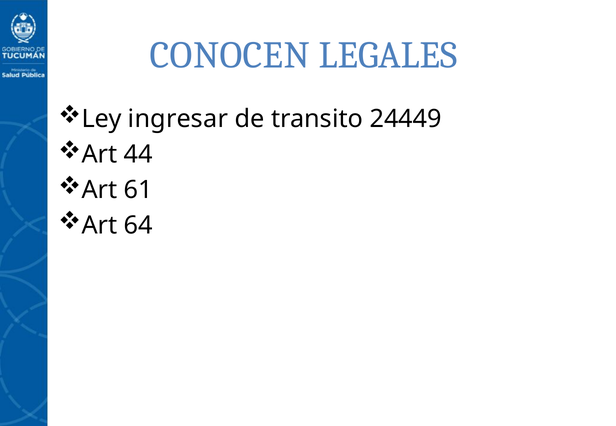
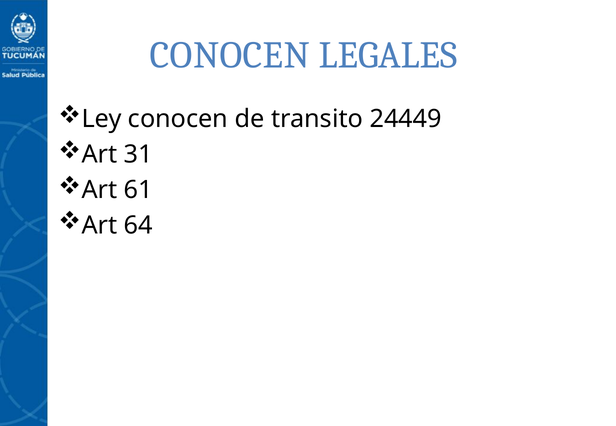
Ley ingresar: ingresar -> conocen (178, 119)
44: 44 -> 31 (138, 155)
